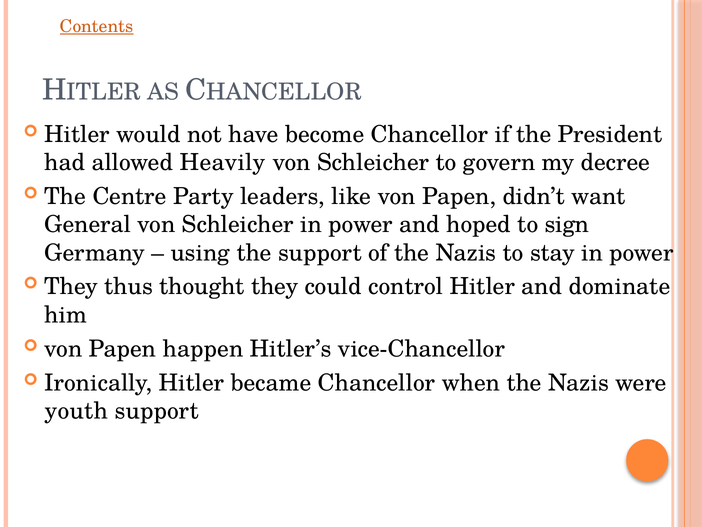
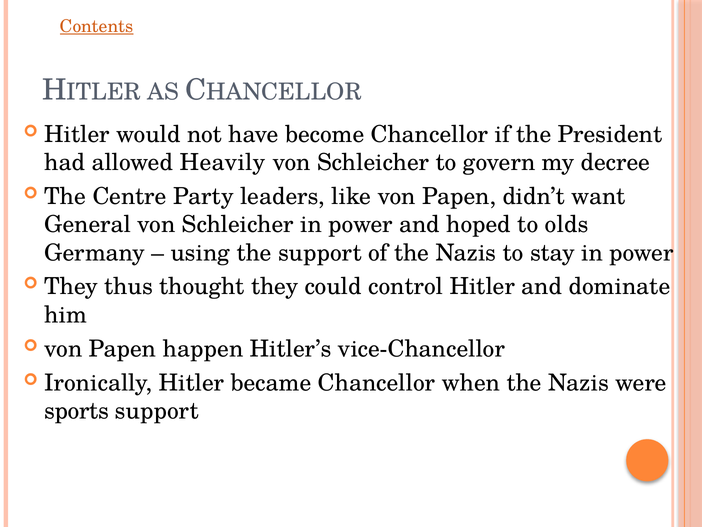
sign: sign -> olds (567, 224)
youth: youth -> sports (77, 411)
